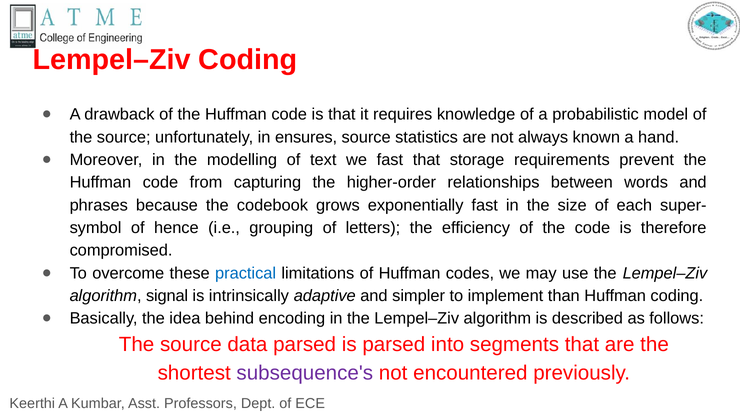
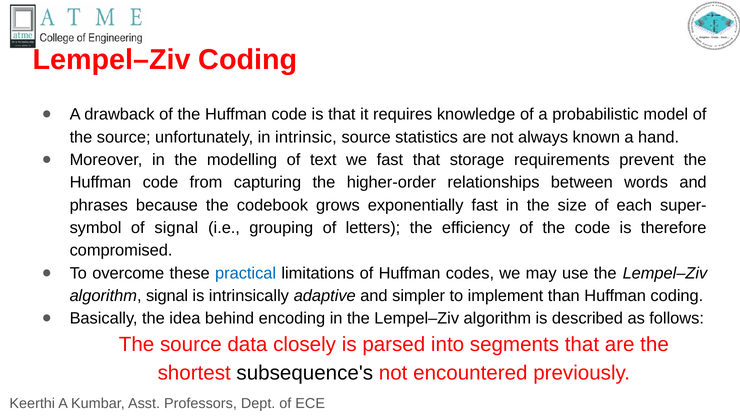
ensures: ensures -> intrinsic (306, 137)
of hence: hence -> signal (176, 228)
data parsed: parsed -> closely (305, 345)
subsequence's colour: purple -> black (305, 373)
